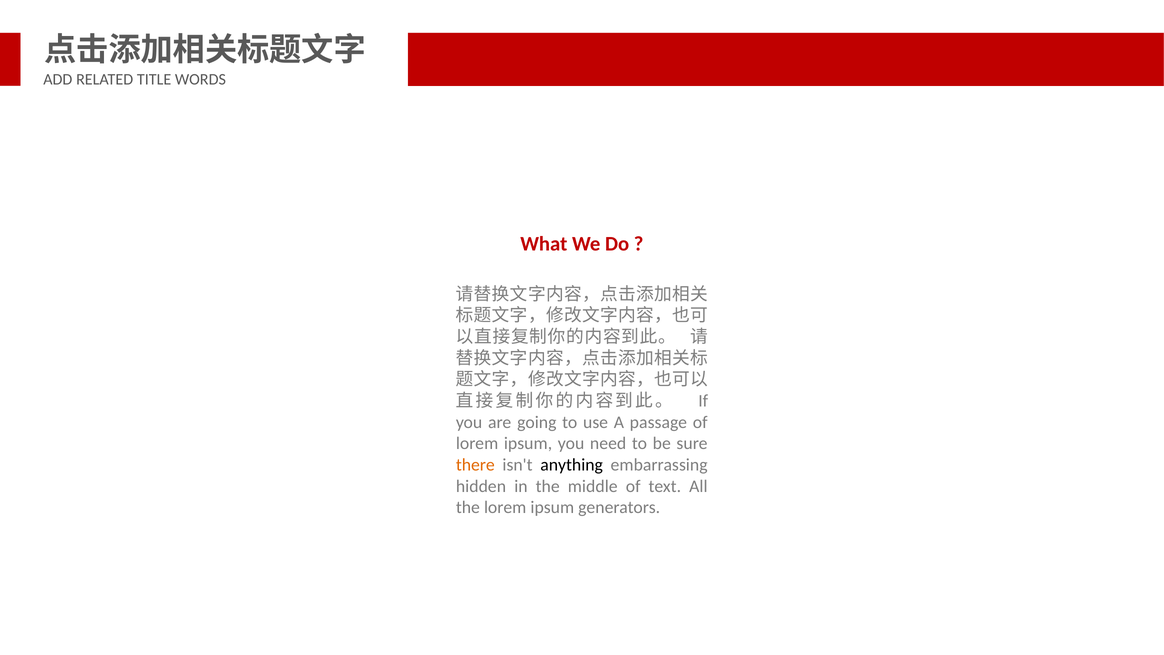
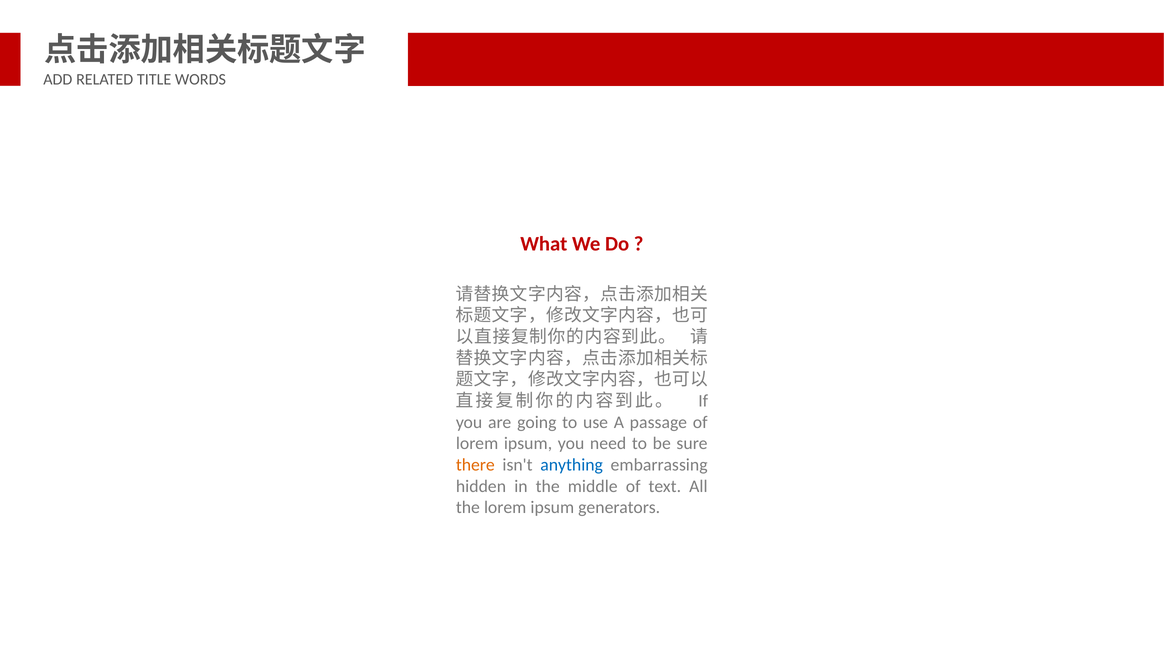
anything colour: black -> blue (572, 465)
